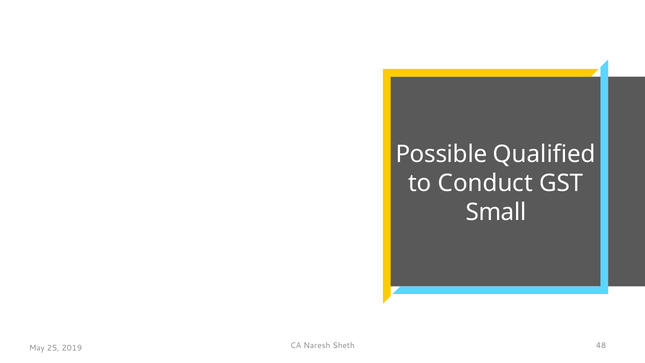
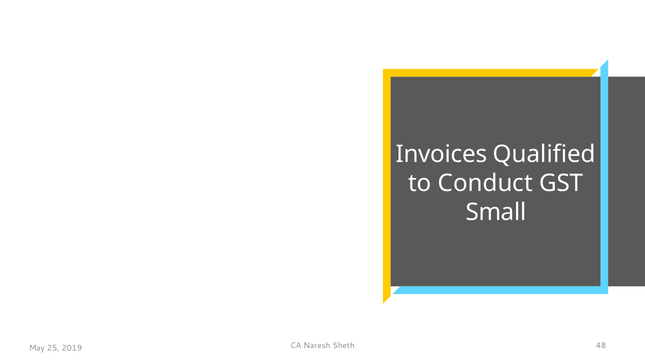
Possible: Possible -> Invoices (441, 154)
